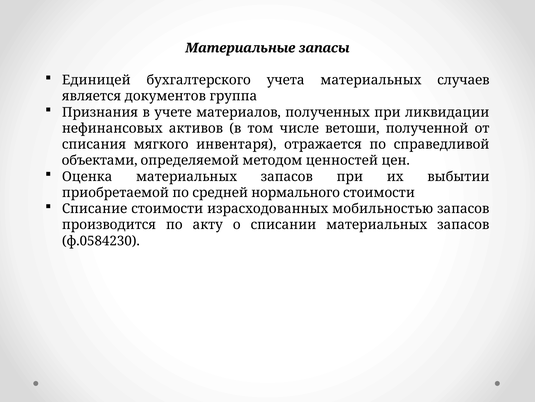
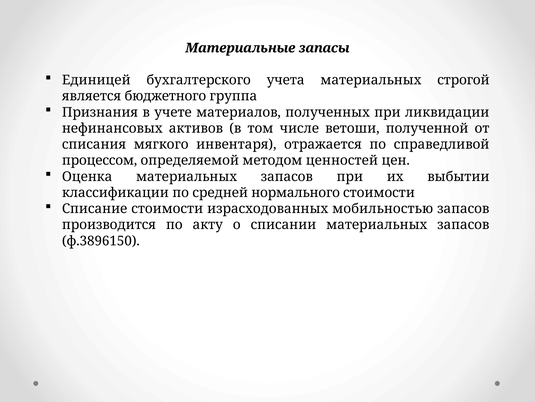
случаев: случаев -> строгой (463, 80)
документов: документов -> бюджетного (165, 96)
объектами: объектами -> процессом (100, 160)
приобретаемой: приобретаемой -> классификации (115, 192)
ф.0584230: ф.0584230 -> ф.3896150 (101, 240)
